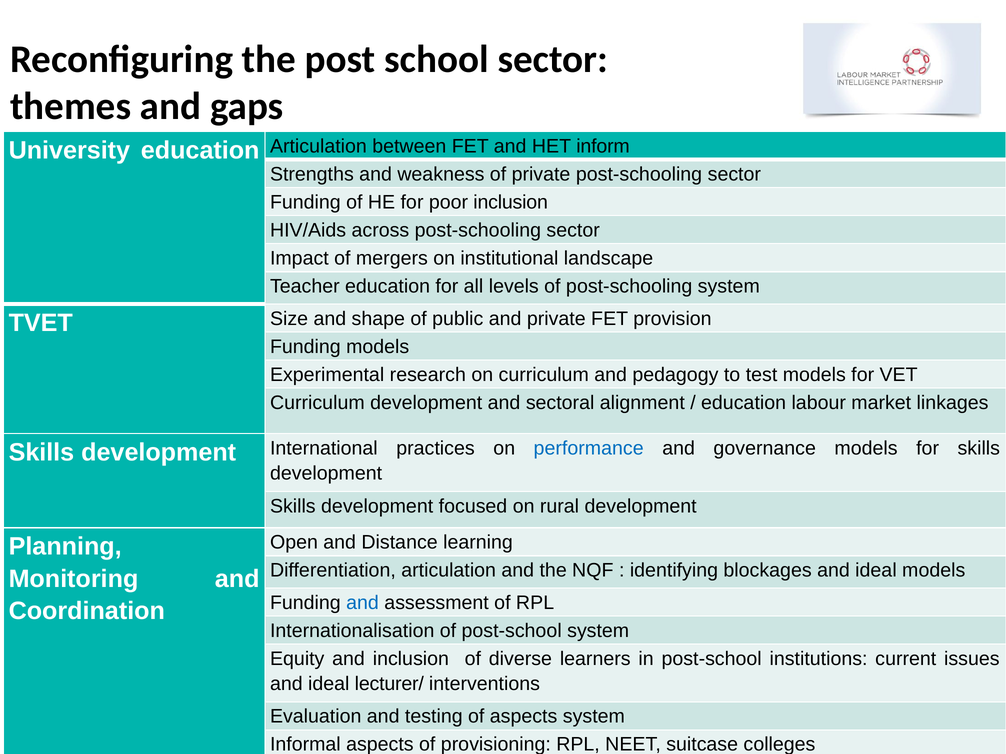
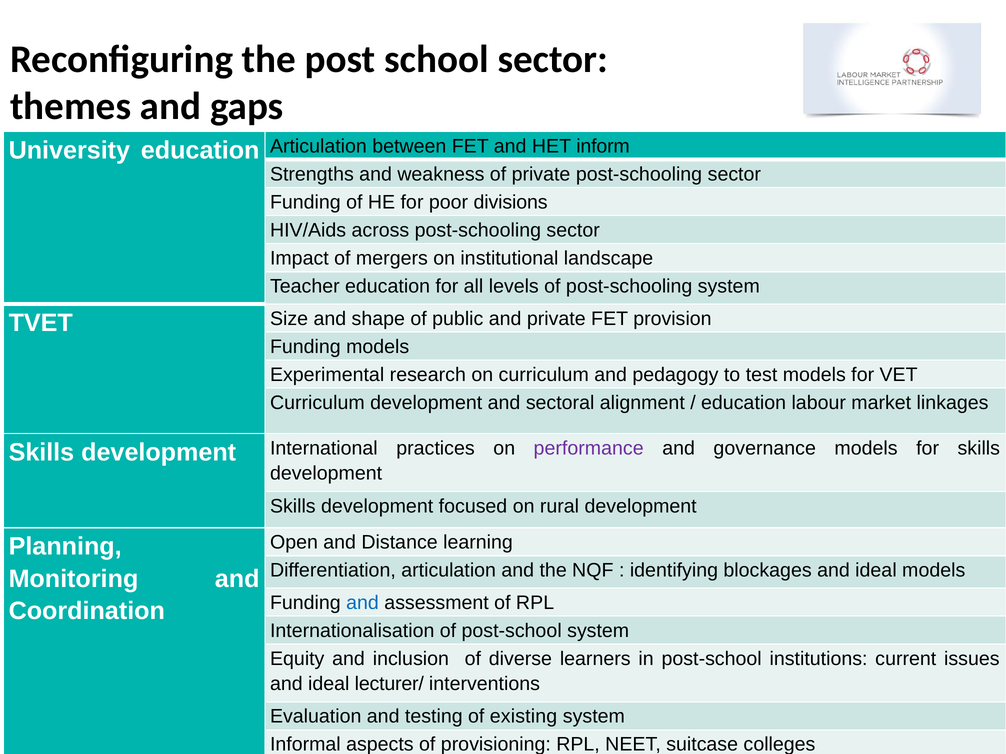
poor inclusion: inclusion -> divisions (511, 202)
performance colour: blue -> purple (589, 449)
of aspects: aspects -> existing (524, 717)
